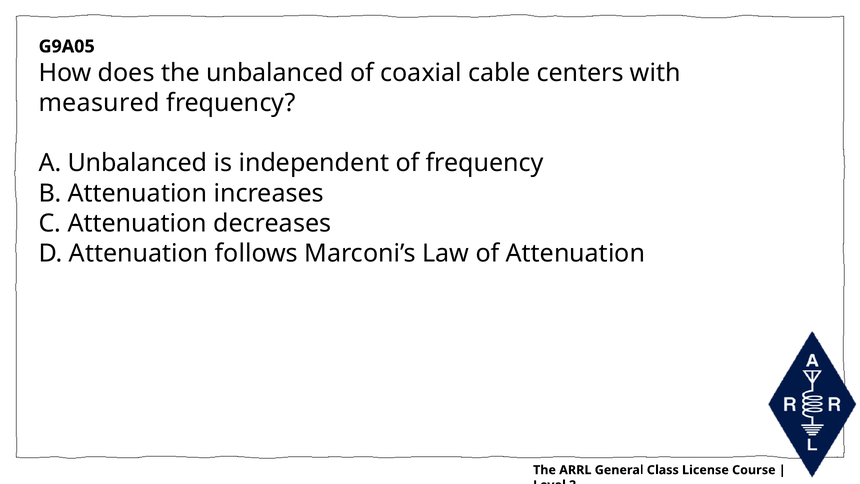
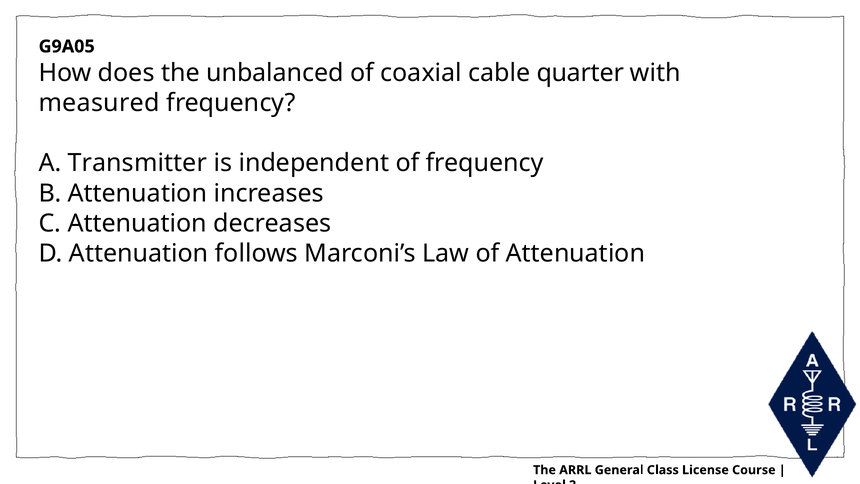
centers: centers -> quarter (580, 73)
A Unbalanced: Unbalanced -> Transmitter (137, 163)
